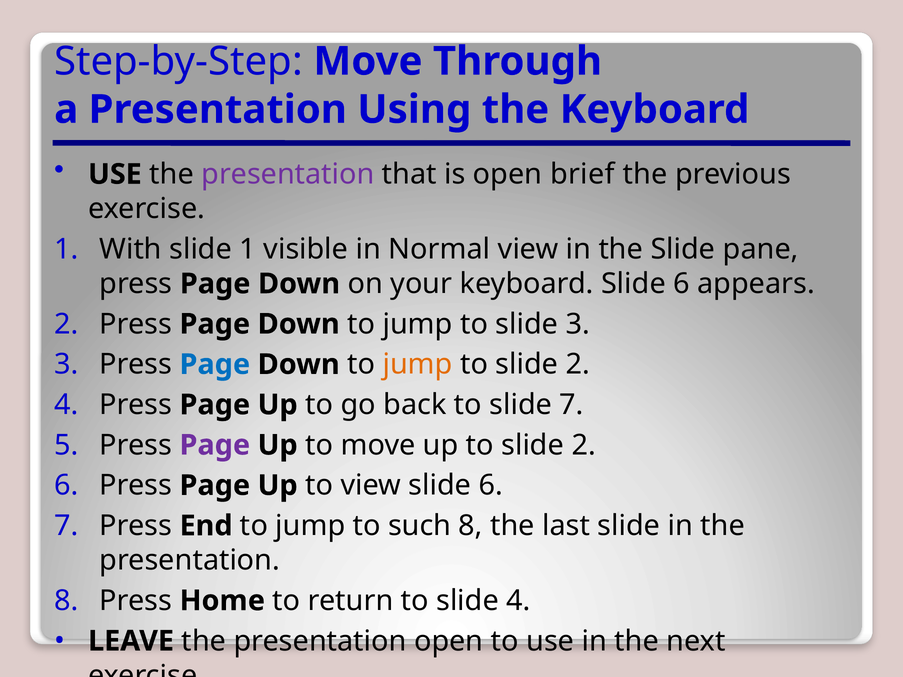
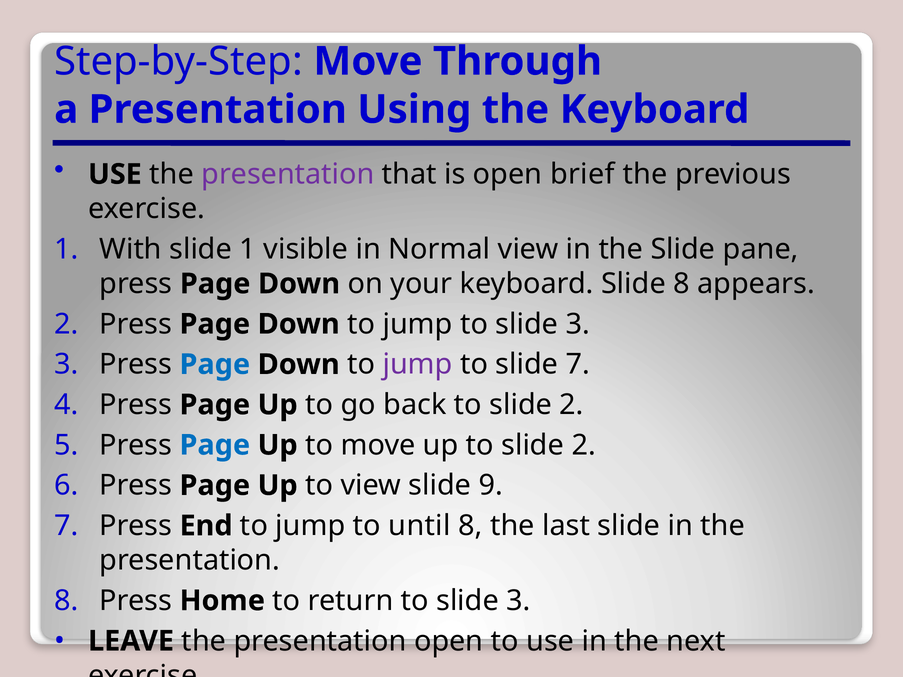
keyboard Slide 6: 6 -> 8 (682, 284)
jump colour: orange -> purple (418, 365)
2: 2 -> 7 (578, 365)
back to slide 7: 7 -> 2 (572, 405)
Page colour: purple -> blue (215, 445)
view slide 6: 6 -> 9 (491, 486)
such: such -> until (419, 526)
return to slide 4: 4 -> 3 (519, 601)
